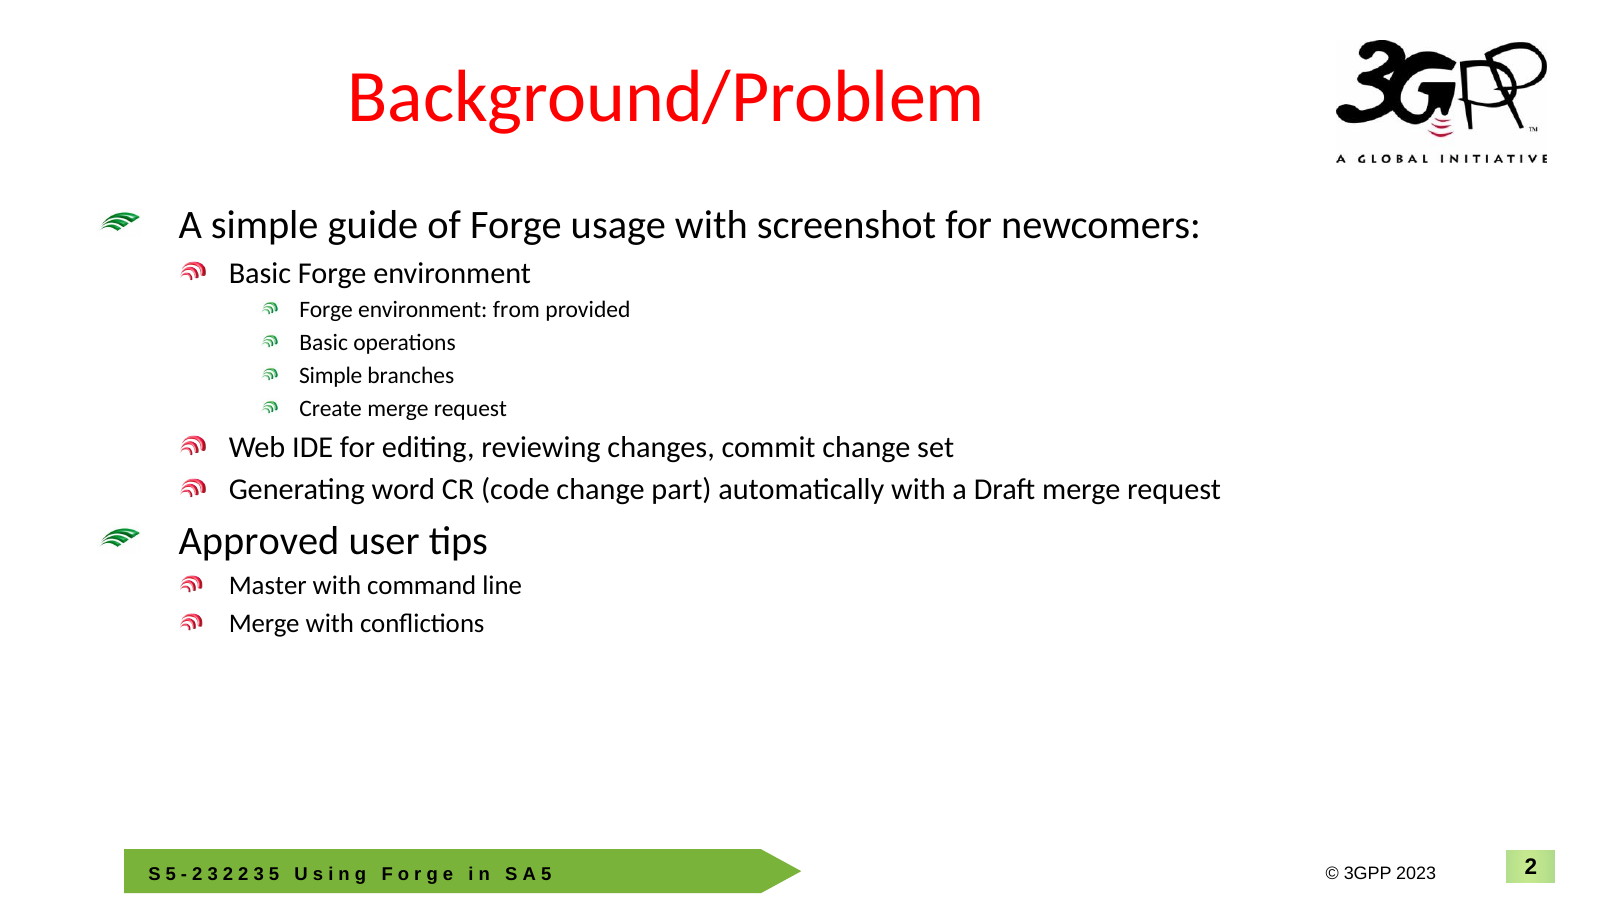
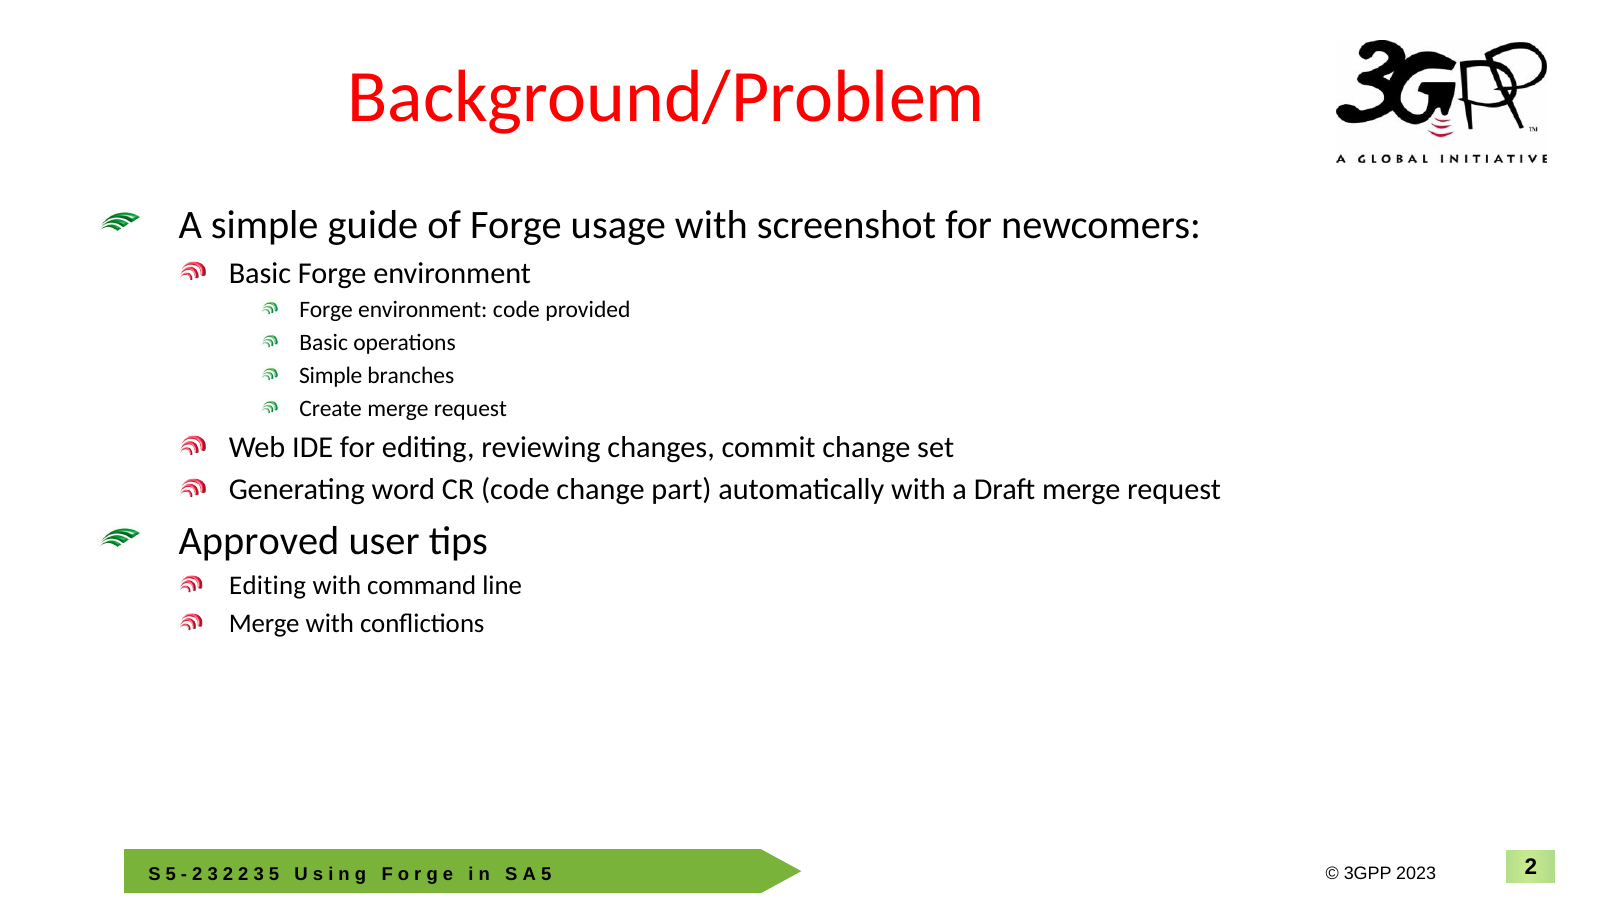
environment from: from -> code (516, 310)
Master: Master -> Editing (268, 586)
